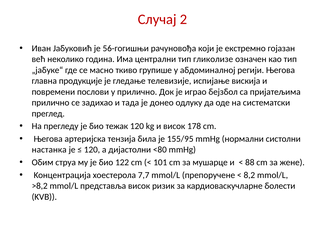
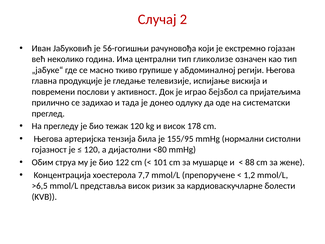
у прилично: прилично -> активност (137, 92)
настанка: настанка -> гојазност (49, 150)
8,2: 8,2 -> 1,2 (249, 175)
>8,2: >8,2 -> >6,5 (40, 186)
